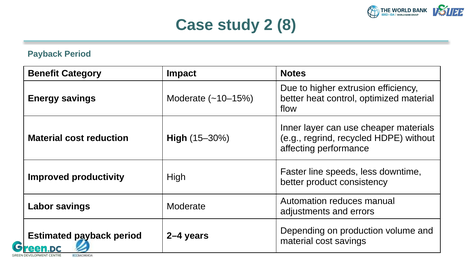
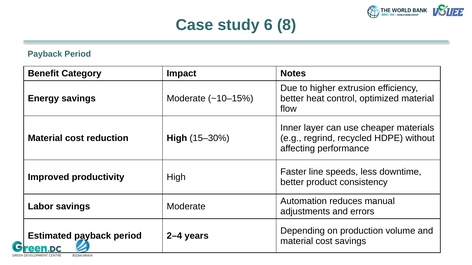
2: 2 -> 6 (268, 25)
